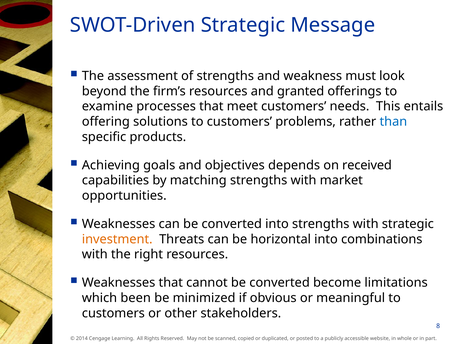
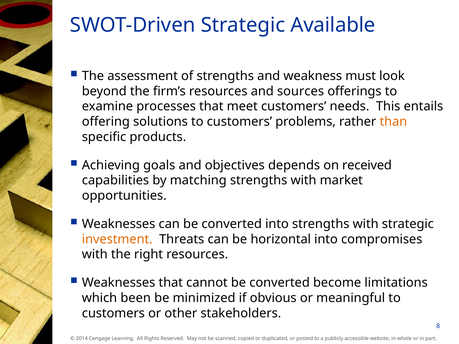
Message: Message -> Available (333, 25)
granted: granted -> sources (301, 91)
than colour: blue -> orange (393, 122)
combinations: combinations -> compromises (382, 239)
